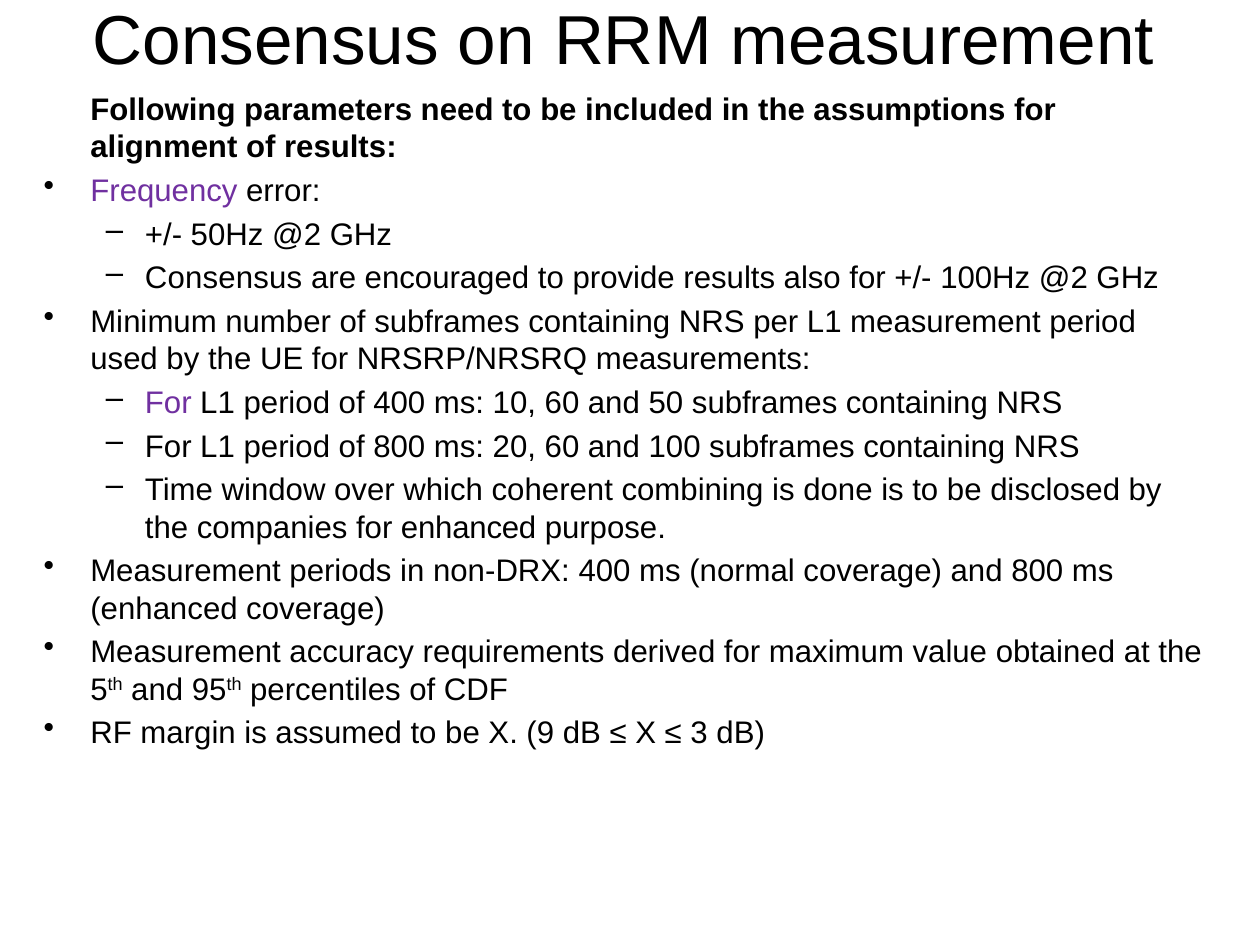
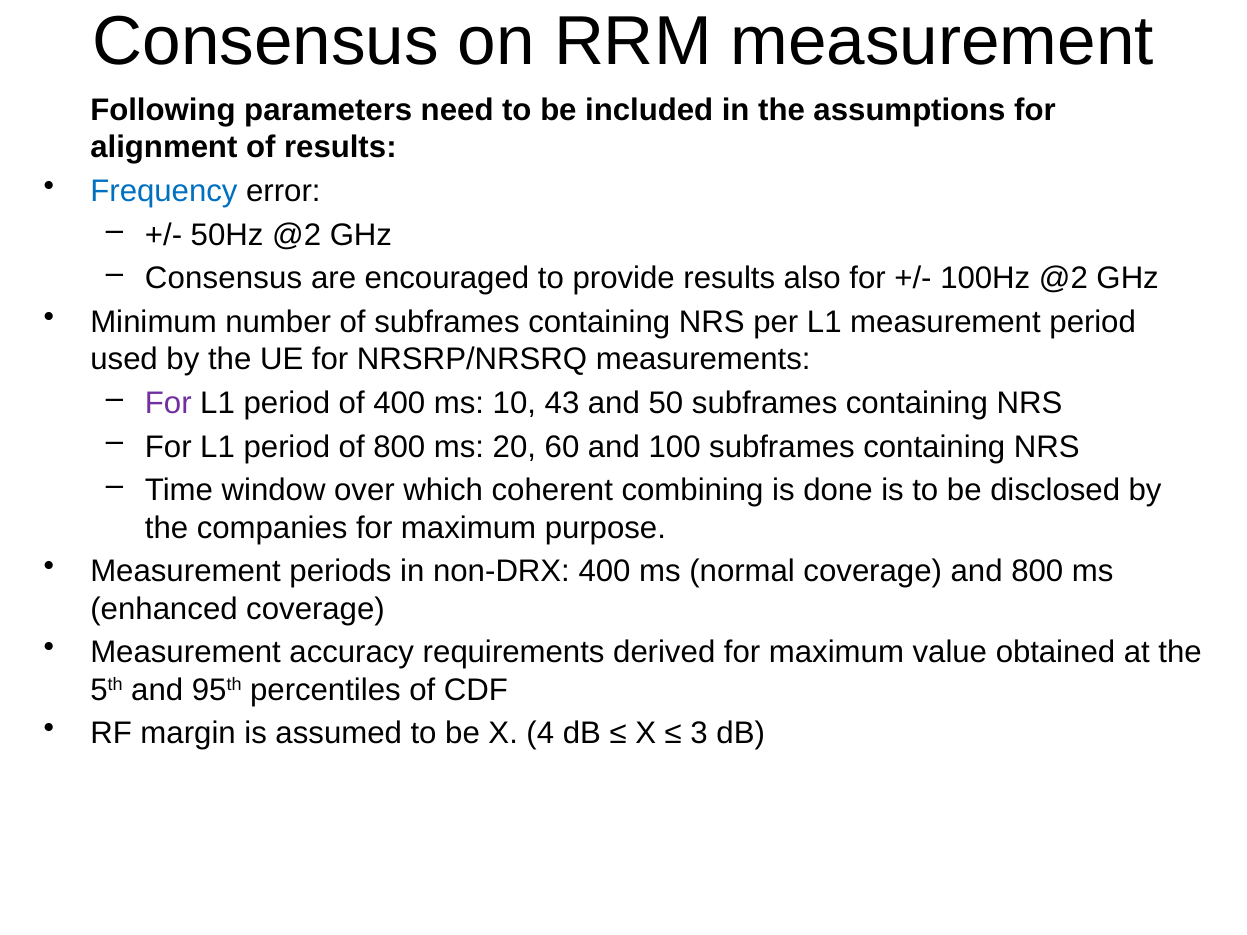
Frequency colour: purple -> blue (164, 191)
10 60: 60 -> 43 (562, 403)
companies for enhanced: enhanced -> maximum (469, 528)
9: 9 -> 4 (540, 734)
